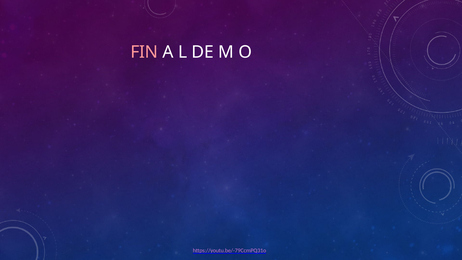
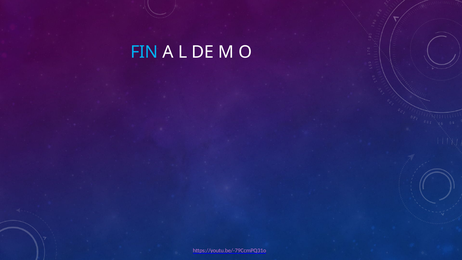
FIN colour: pink -> light blue (144, 52)
